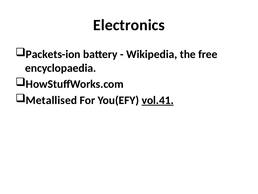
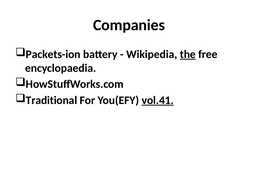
Electronics: Electronics -> Companies (129, 25)
the underline: none -> present (188, 54)
Metallised: Metallised -> Traditional (52, 100)
